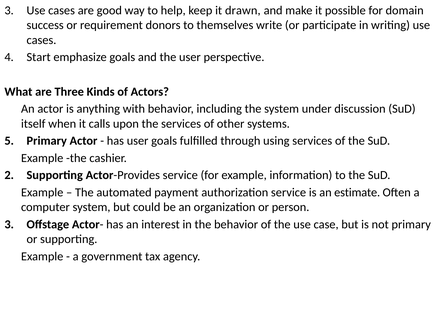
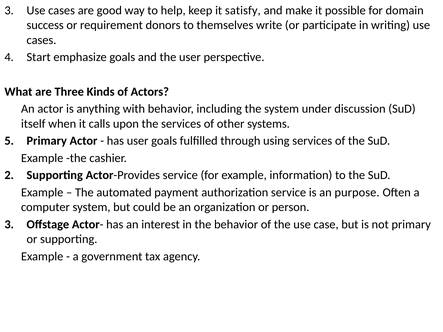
drawn: drawn -> satisfy (243, 10)
estimate: estimate -> purpose (357, 193)
